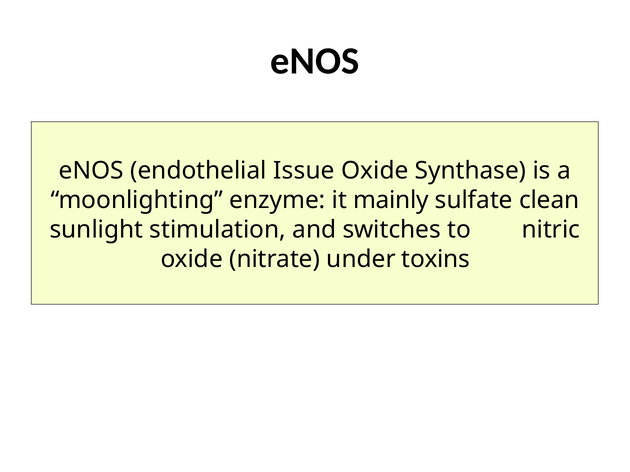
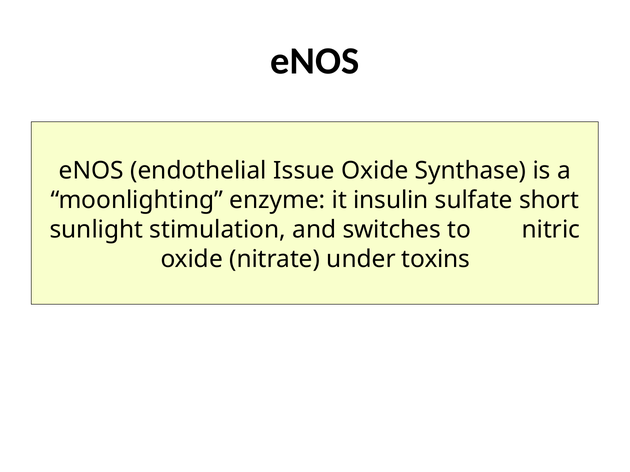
mainly: mainly -> insulin (391, 200)
clean: clean -> short (549, 200)
